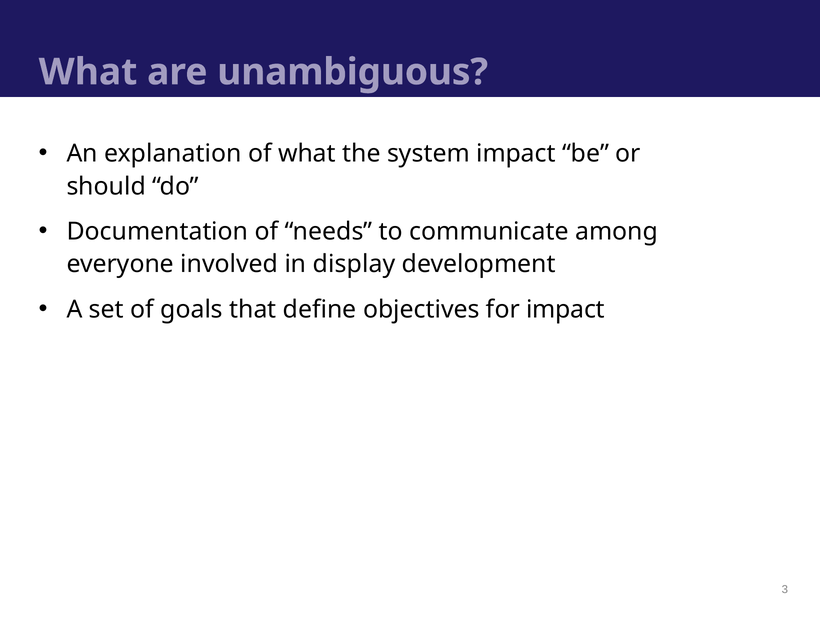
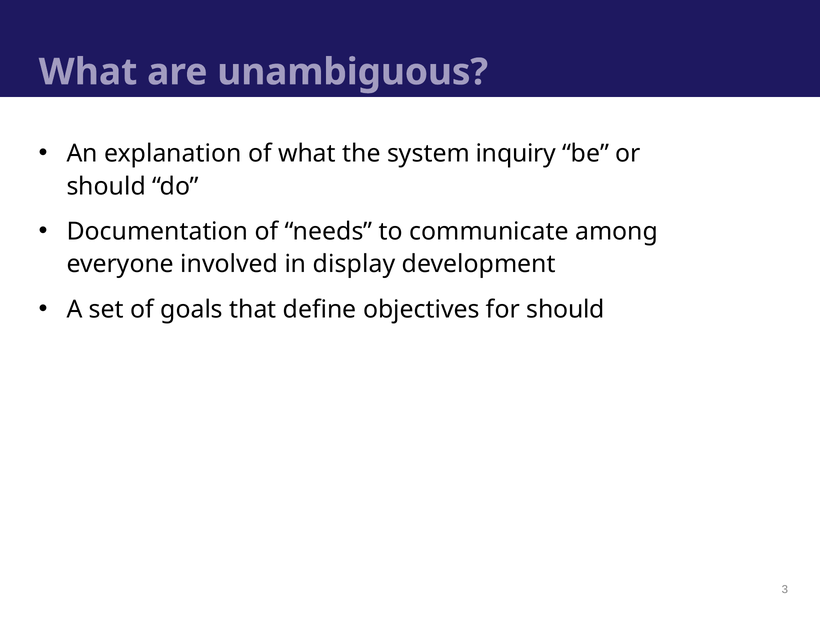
system impact: impact -> inquiry (516, 154)
for impact: impact -> should (566, 310)
